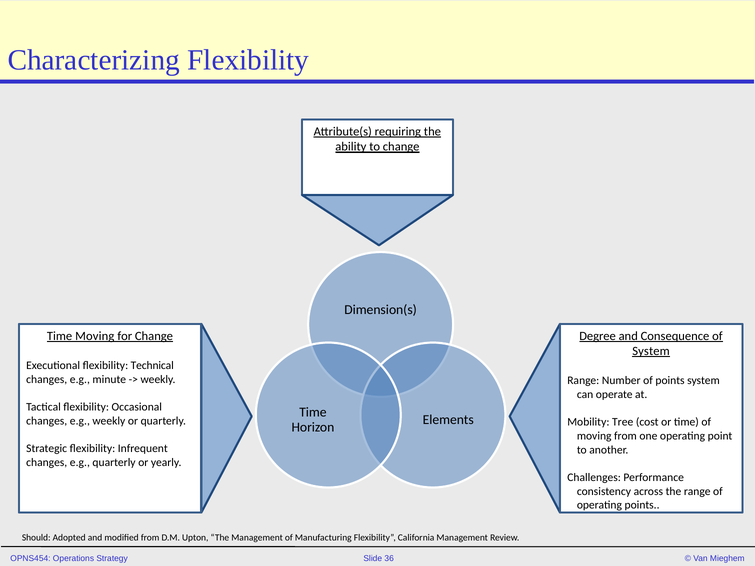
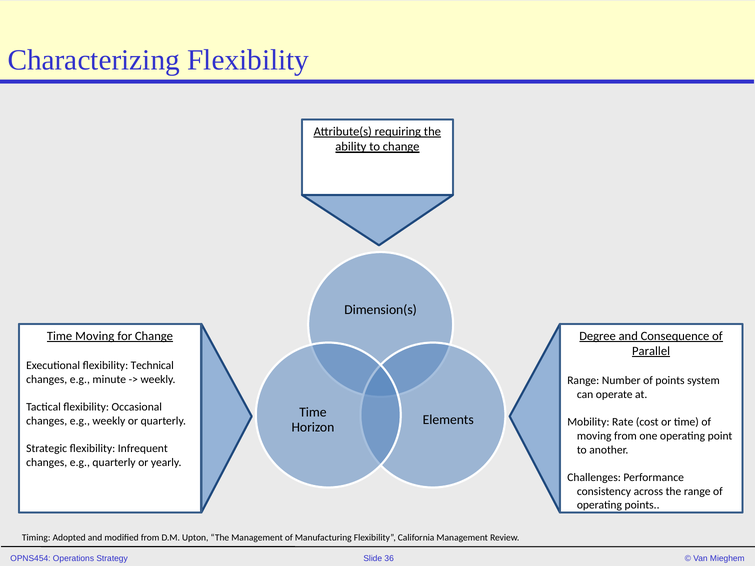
System: System -> Parallel (651, 351)
Tree: Tree -> Rate (623, 422)
Should: Should -> Timing (36, 538)
